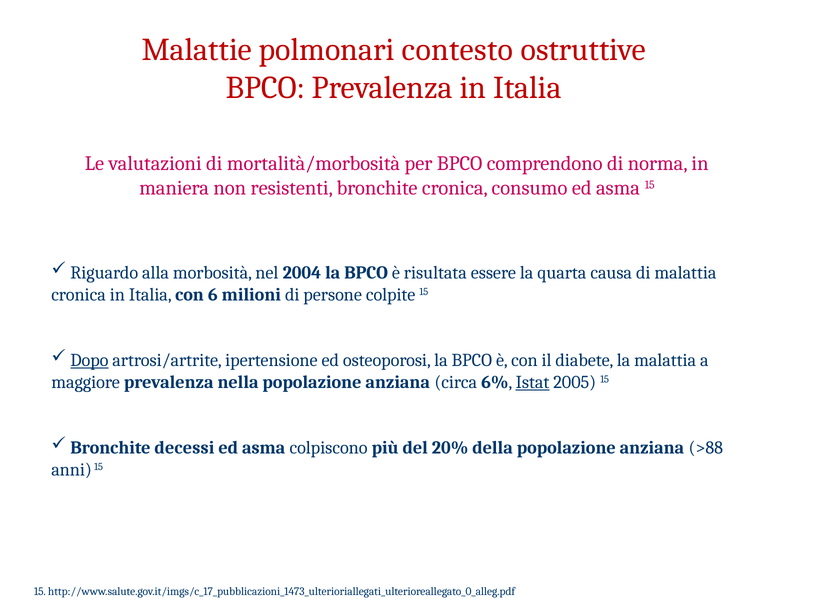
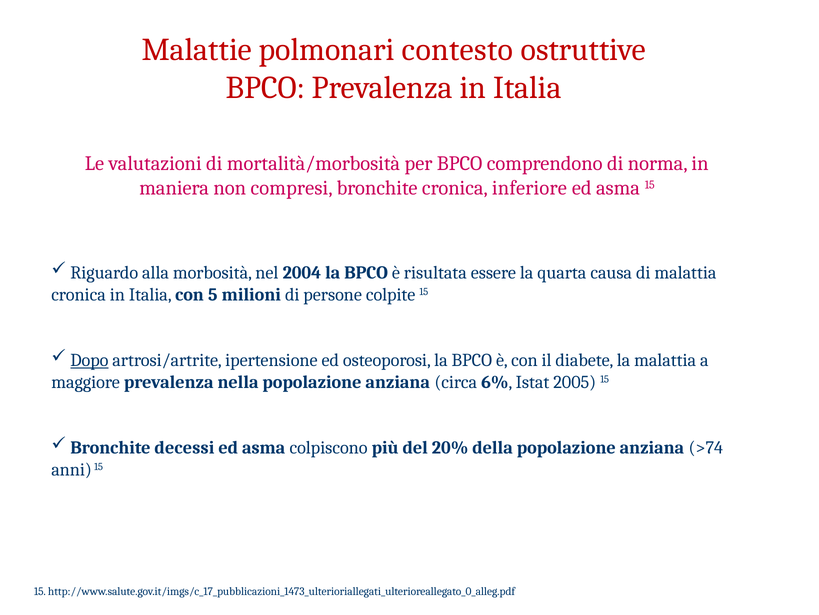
resistenti: resistenti -> compresi (292, 188)
consumo: consumo -> inferiore (529, 188)
6: 6 -> 5 (213, 294)
Istat underline: present -> none (533, 382)
>88: >88 -> >74 (706, 447)
